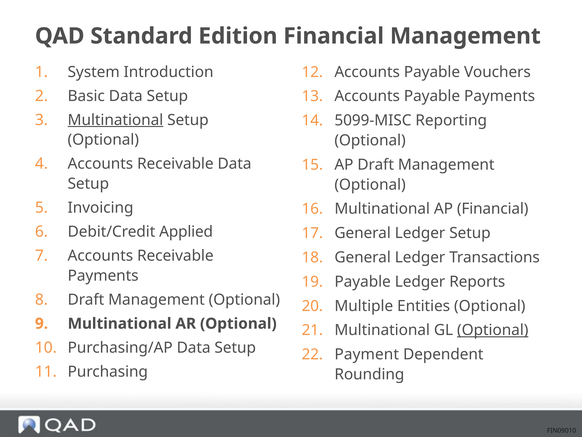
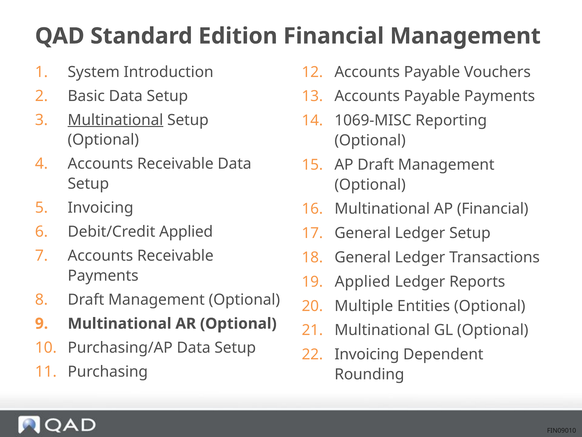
5099-MISC: 5099-MISC -> 1069-MISC (373, 120)
Payable: Payable -> Applied (363, 281)
Optional underline: present -> none (493, 330)
Payment: Payment -> Invoicing (367, 354)
